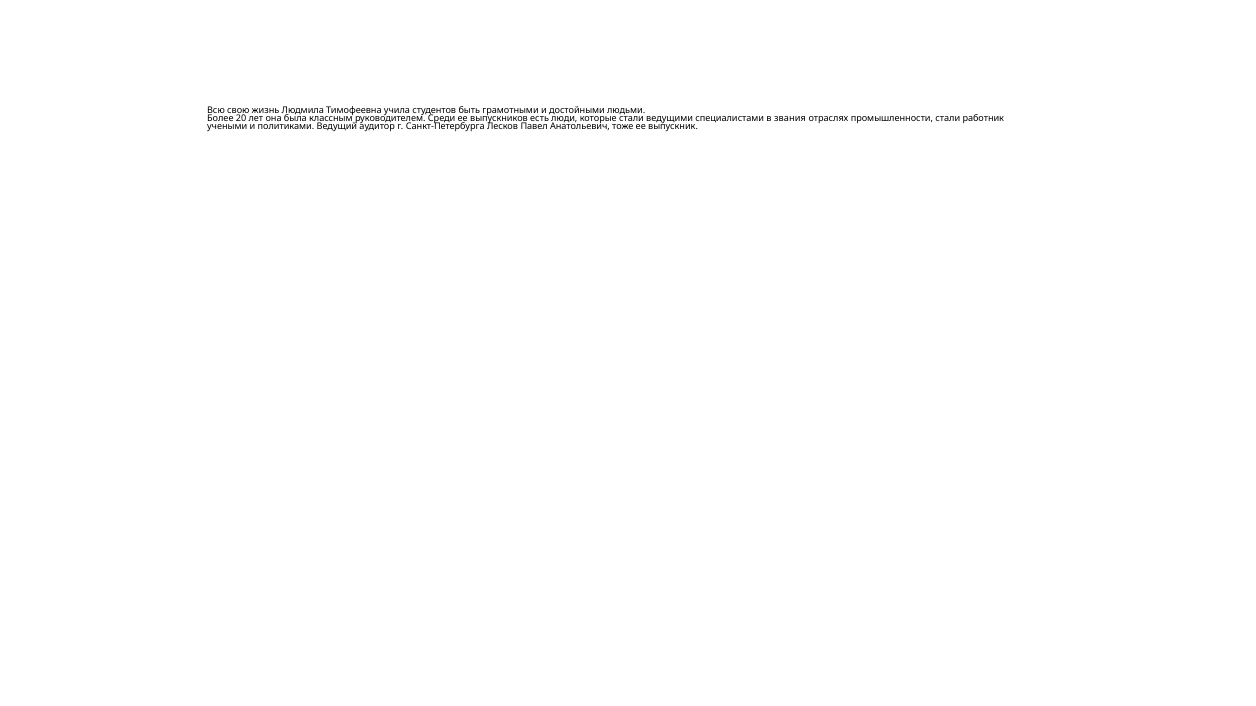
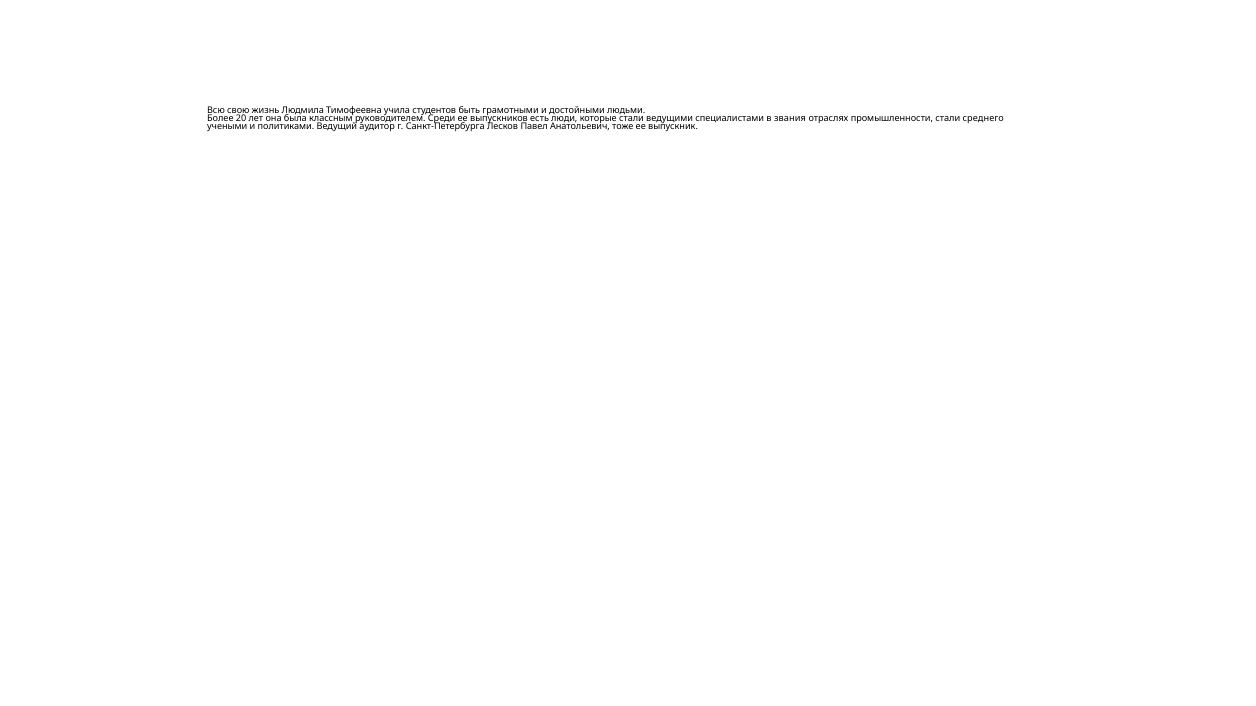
работник: работник -> среднего (983, 118)
